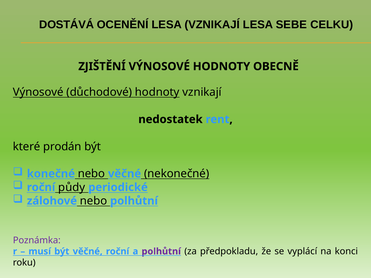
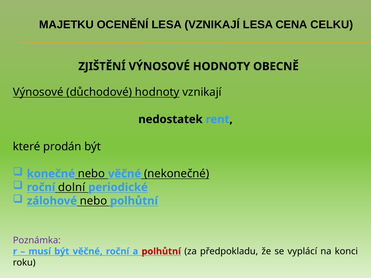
DOSTÁVÁ: DOSTÁVÁ -> MAJETKU (67, 25)
SEBE: SEBE -> CENA (292, 25)
půdy: půdy -> dolní (72, 187)
polhůtní colour: purple -> red (161, 252)
